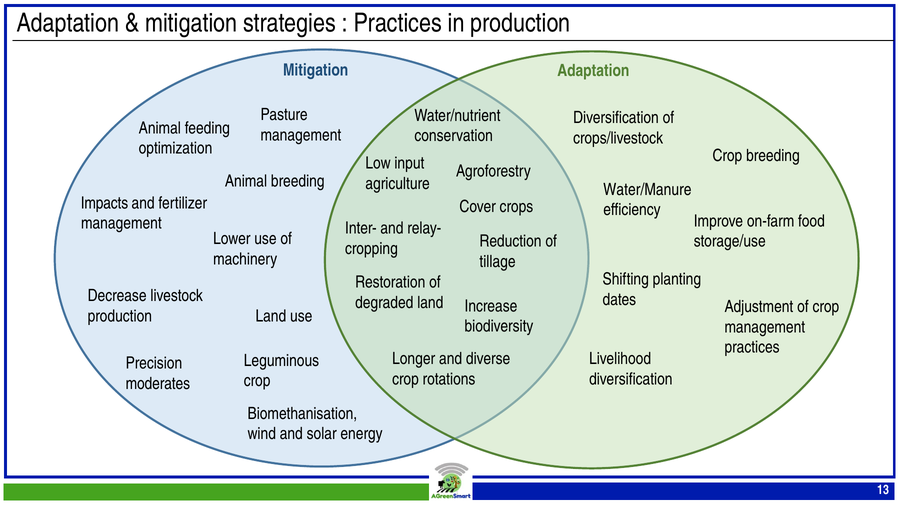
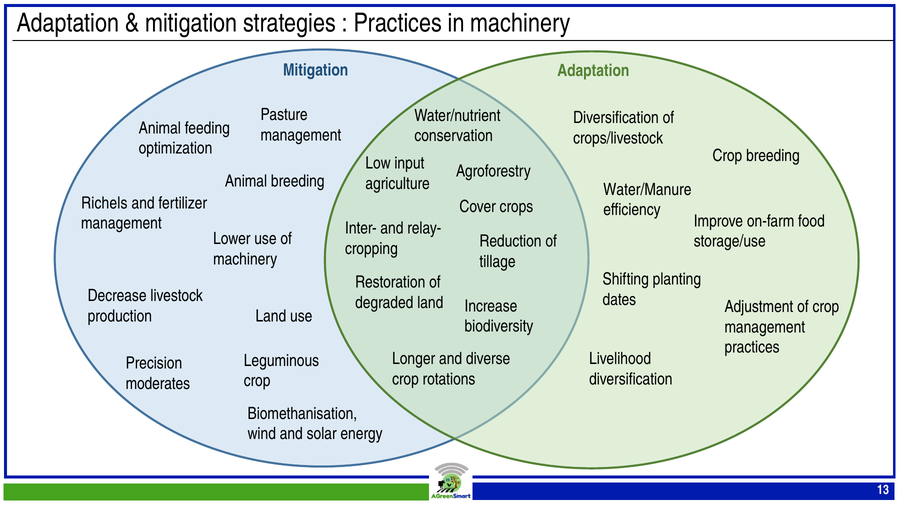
in production: production -> machinery (520, 23)
Impacts: Impacts -> Richels (104, 203)
